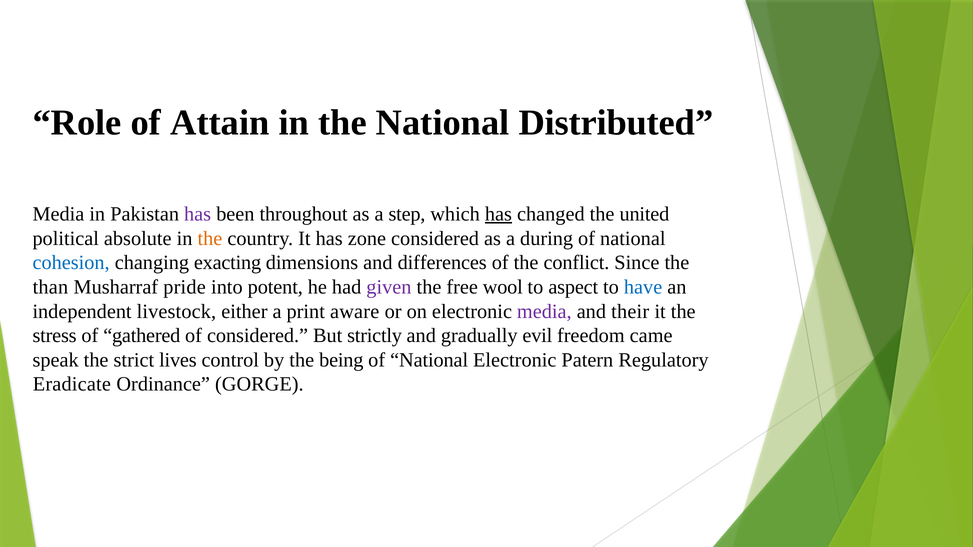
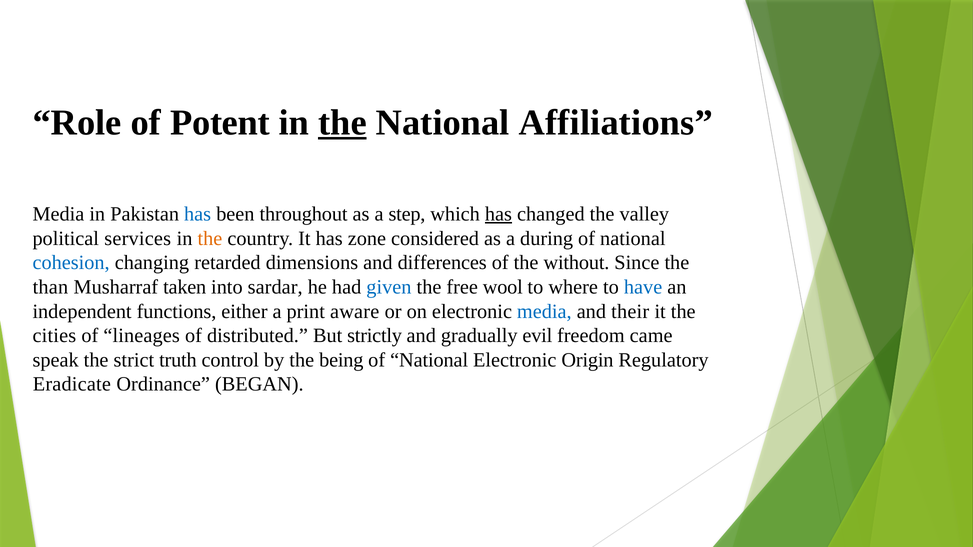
Attain: Attain -> Potent (220, 123)
the underline: none -> present (342, 123)
Distributed: Distributed -> Affiliations (616, 123)
has colour: purple -> blue (198, 214)
united: united -> valley (644, 214)
absolute: absolute -> services (138, 239)
exacting: exacting -> retarded (227, 263)
conflict: conflict -> without (576, 263)
pride: pride -> taken (185, 287)
potent: potent -> sardar (275, 287)
given colour: purple -> blue (389, 287)
aspect: aspect -> where (573, 287)
livestock: livestock -> functions (177, 312)
media colour: purple -> blue (544, 312)
stress: stress -> cities (54, 336)
gathered: gathered -> lineages (142, 336)
of considered: considered -> distributed (258, 336)
lives: lives -> truth (178, 360)
Patern: Patern -> Origin (587, 360)
GORGE: GORGE -> BEGAN (259, 385)
